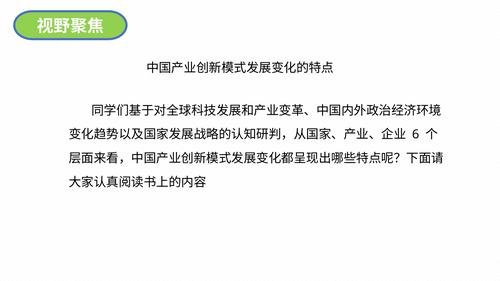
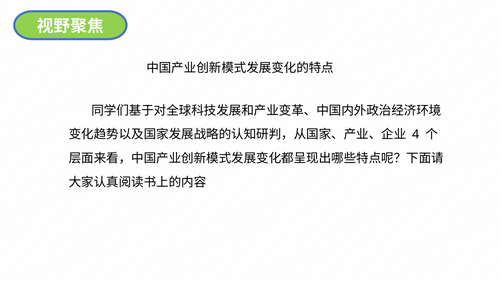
6: 6 -> 4 (416, 135)
